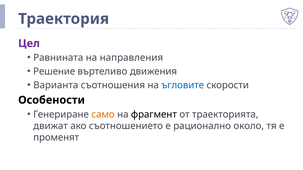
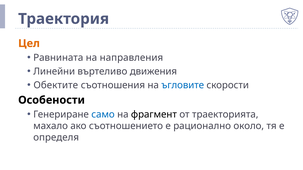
Цел colour: purple -> orange (29, 44)
Решение: Решение -> Линейни (54, 72)
Варианта: Варианта -> Обектите (56, 85)
само colour: orange -> blue (103, 115)
движат: движат -> махало (51, 126)
променят: променят -> определя (56, 138)
